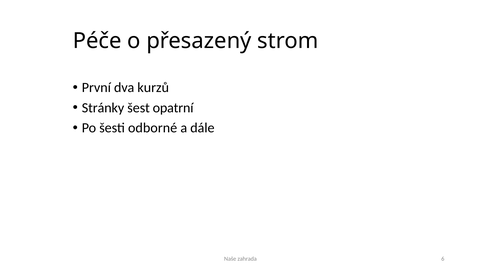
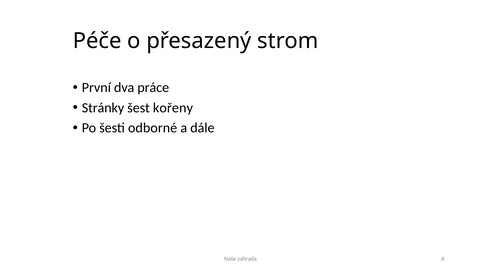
kurzů: kurzů -> práce (153, 87)
opatrní: opatrní -> kořeny (173, 108)
